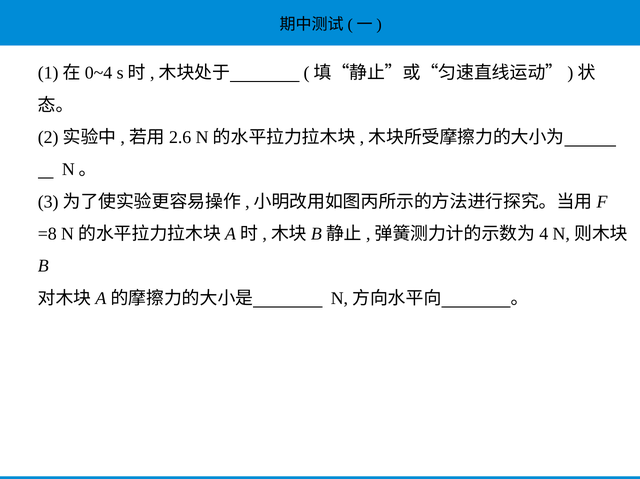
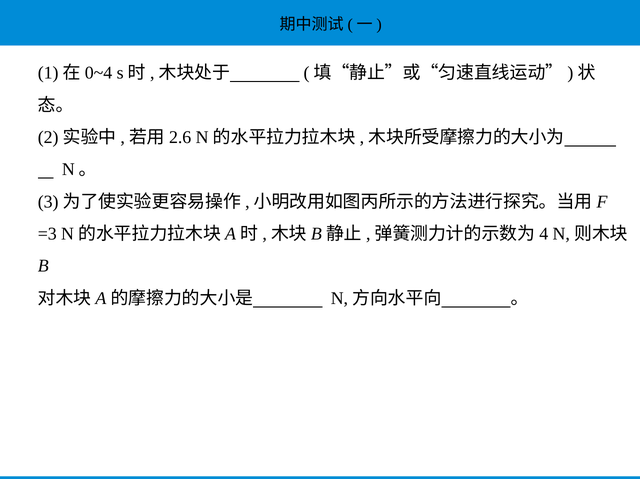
=8: =8 -> =3 (47, 234)
